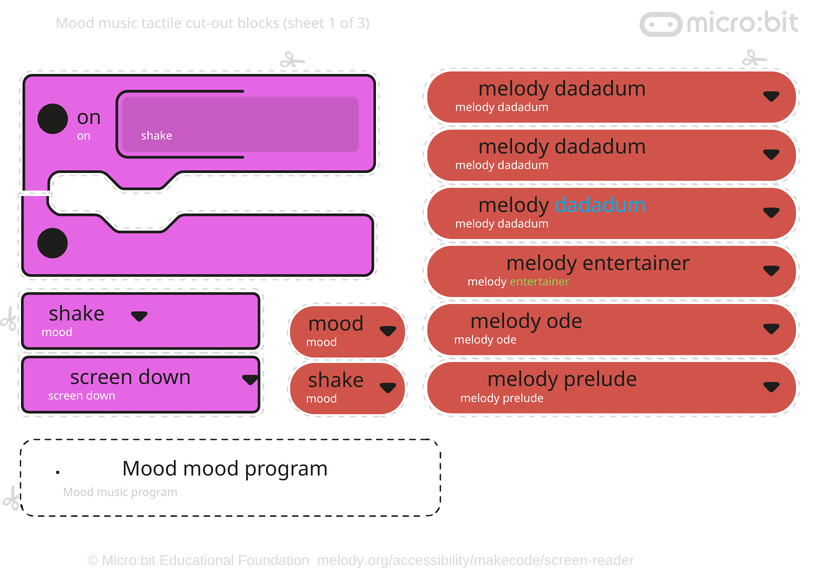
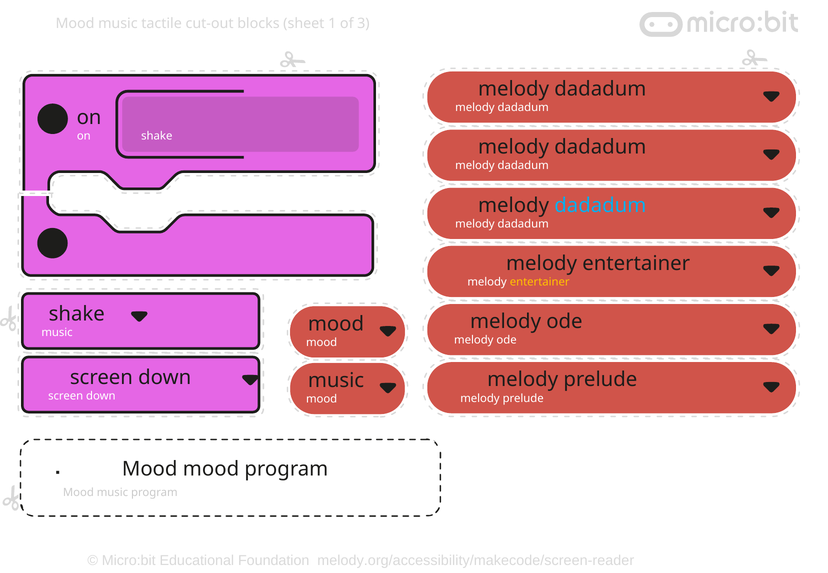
entertainer colour: light green -> yellow (540, 282)
mood: mood -> music (57, 333)
shake: shake -> music (336, 381)
